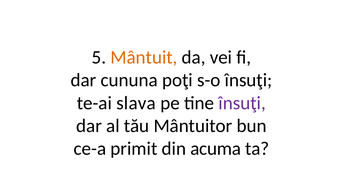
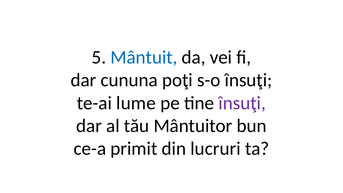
Mântuit colour: orange -> blue (144, 57)
slava: slava -> lume (136, 103)
acuma: acuma -> lucruri (216, 149)
